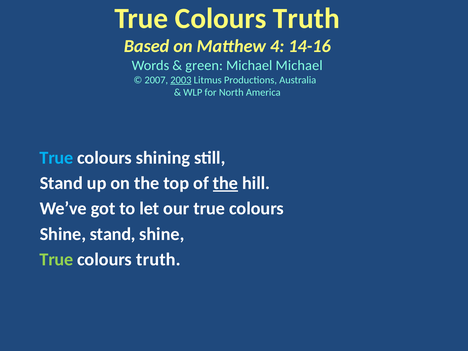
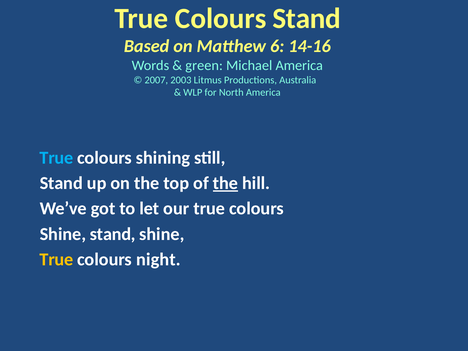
Truth: Truth -> Stand (307, 18)
4: 4 -> 6 (277, 46)
Michael Michael: Michael -> America (299, 65)
2003 underline: present -> none (181, 80)
True colour: light green -> yellow (56, 260)
truth: truth -> night (159, 260)
